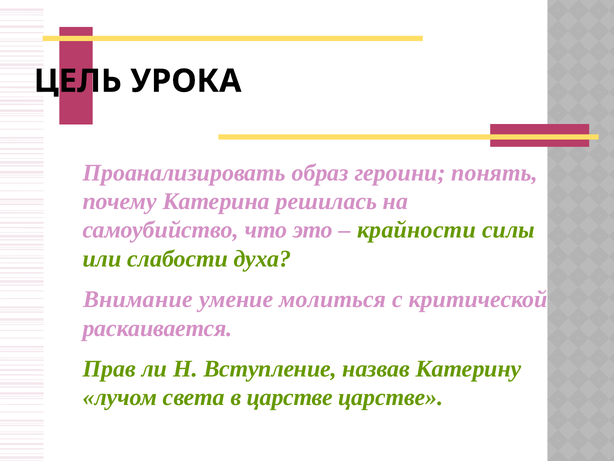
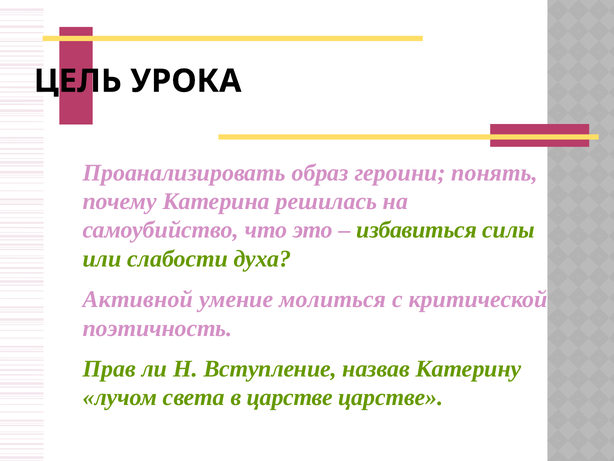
крайности: крайности -> избавиться (417, 230)
Внимание: Внимание -> Активной (138, 299)
раскаивается: раскаивается -> поэтичность (157, 328)
